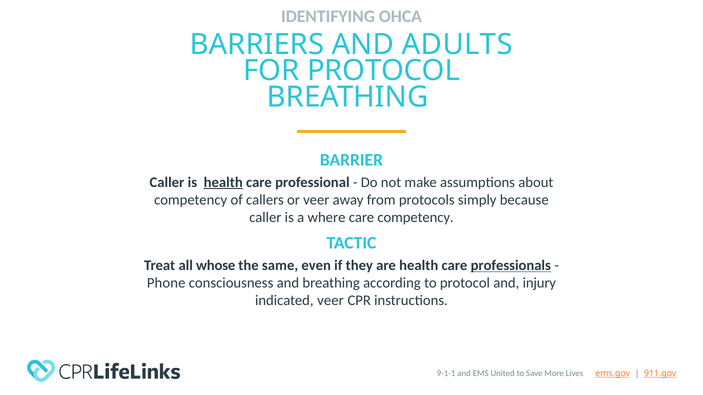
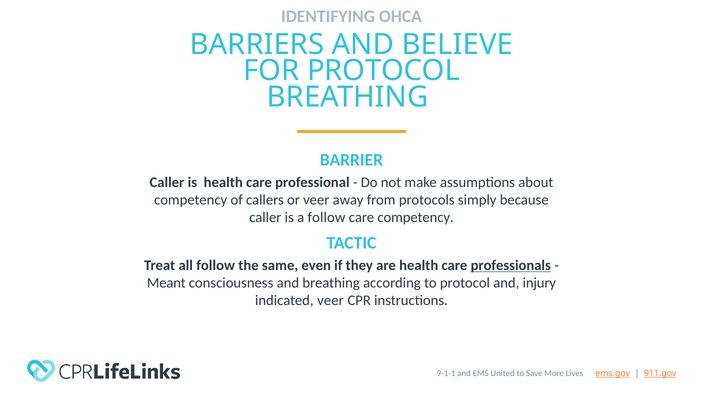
ADULTS: ADULTS -> BELIEVE (457, 44)
health underline: present -> none (223, 183)
a where: where -> follow (326, 218)
all whose: whose -> follow (216, 266)
Phone: Phone -> Meant (166, 283)
